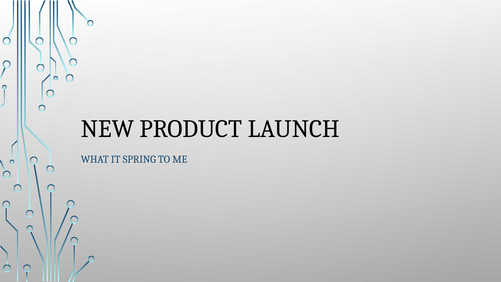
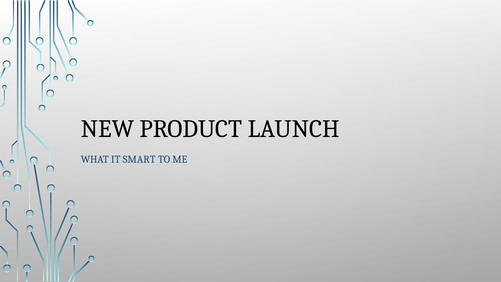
SPRING: SPRING -> SMART (139, 159)
